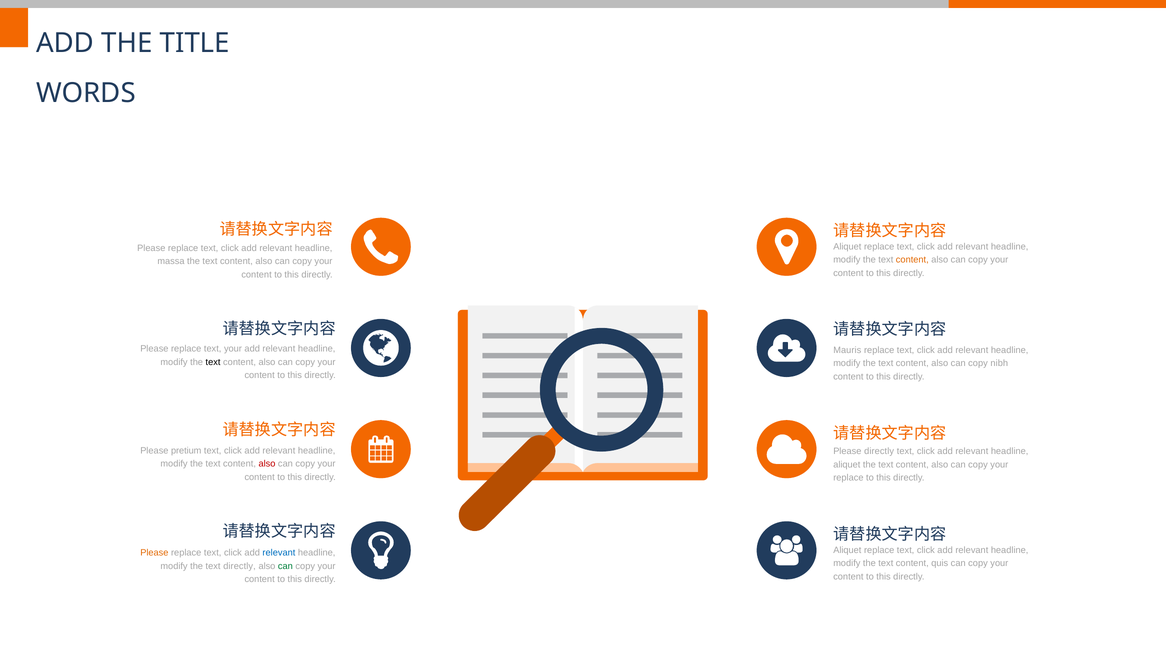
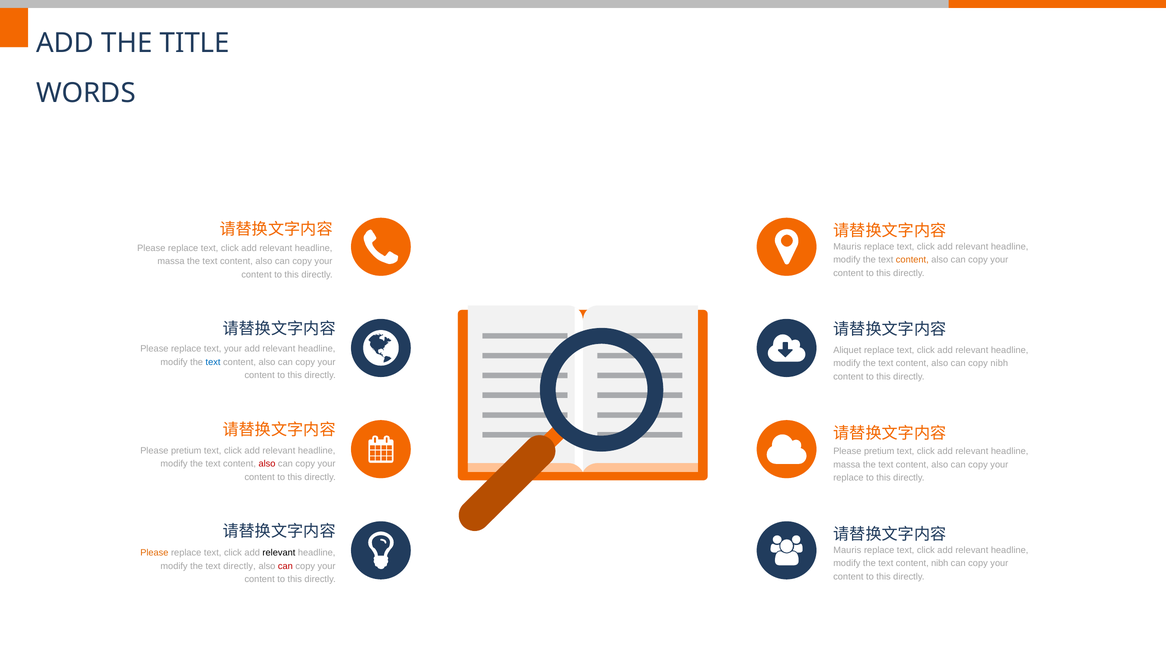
Aliquet: Aliquet -> Mauris (847, 247)
Mauris: Mauris -> Aliquet (847, 350)
text colour: black -> blue (213, 362)
directly: directly -> pretium (879, 451)
aliquet: aliquet -> massa (847, 464)
Aliquet: Aliquet -> Mauris (847, 550)
relevant colour: blue -> black (279, 553)
content quis: quis -> nibh (940, 563)
can colour: green -> red (285, 566)
